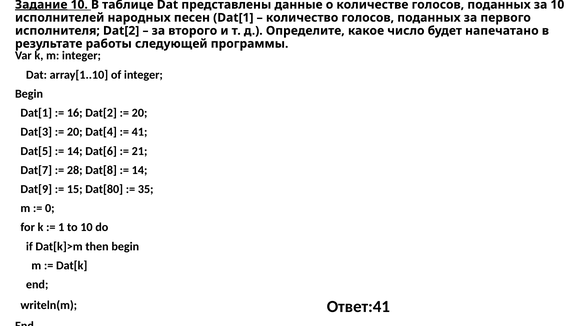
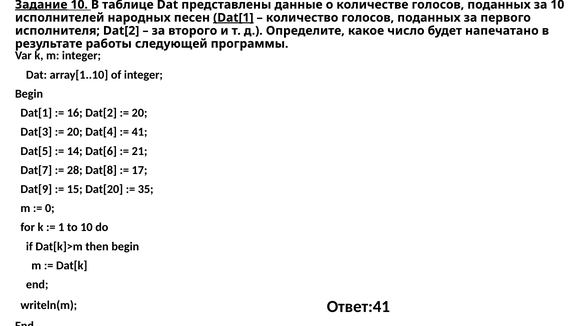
Dat[1 underline: none -> present (233, 18)
14: 14 -> 17 (140, 170)
Dat[80: Dat[80 -> Dat[20 (104, 189)
